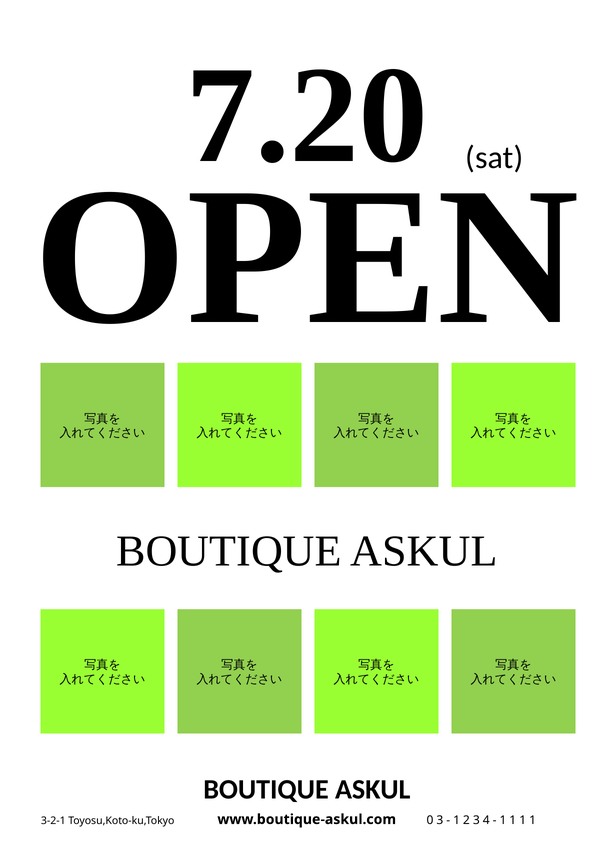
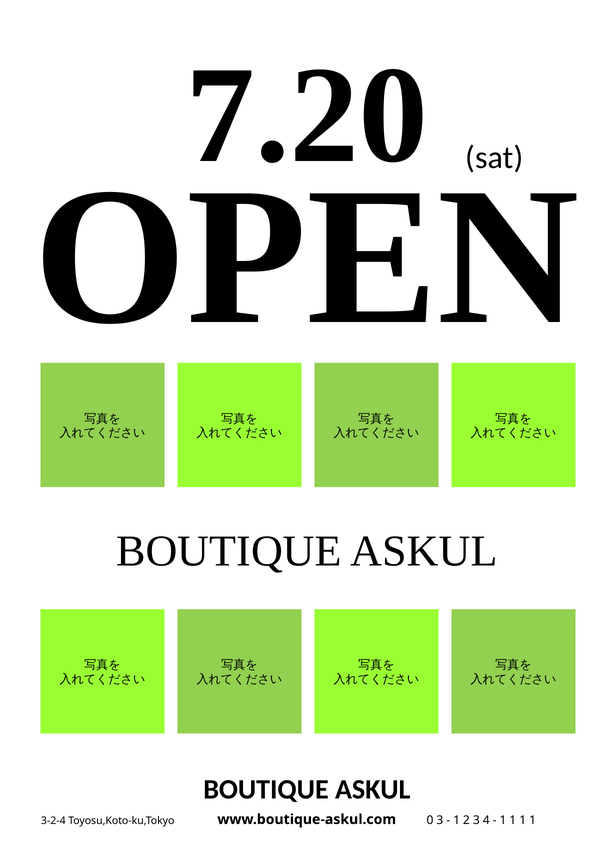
3-2-1: 3-2-1 -> 3-2-4 (53, 821)
